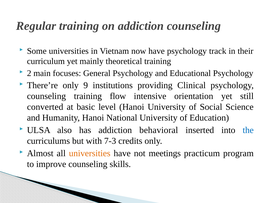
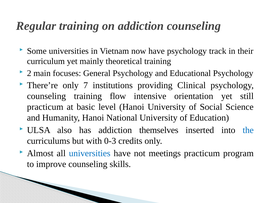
9: 9 -> 7 (86, 85)
converted: converted -> practicum (45, 107)
behavioral: behavioral -> themselves (159, 130)
7-3: 7-3 -> 0-3 (110, 141)
universities colour: orange -> blue (90, 153)
